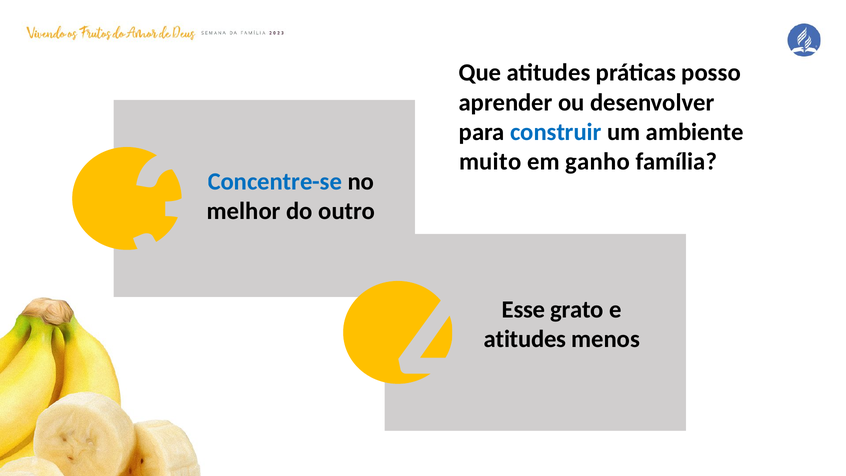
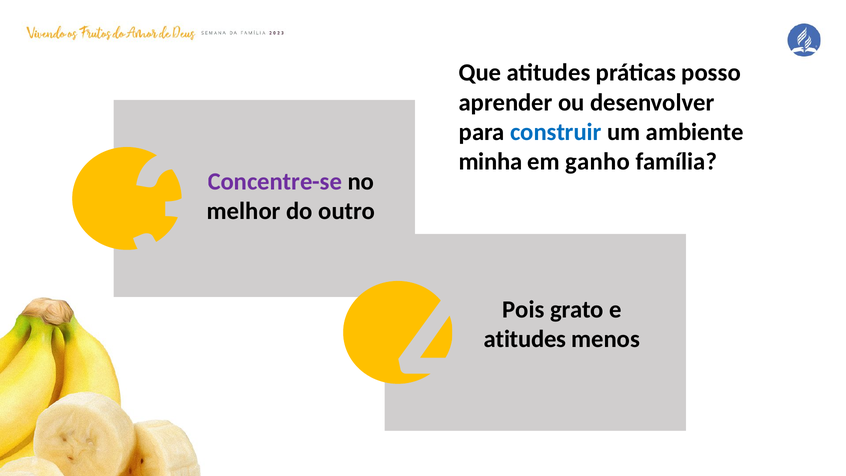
Esse: Esse -> Pois (523, 310)
muito: muito -> minha (490, 162)
Concentre-se colour: blue -> purple (275, 181)
